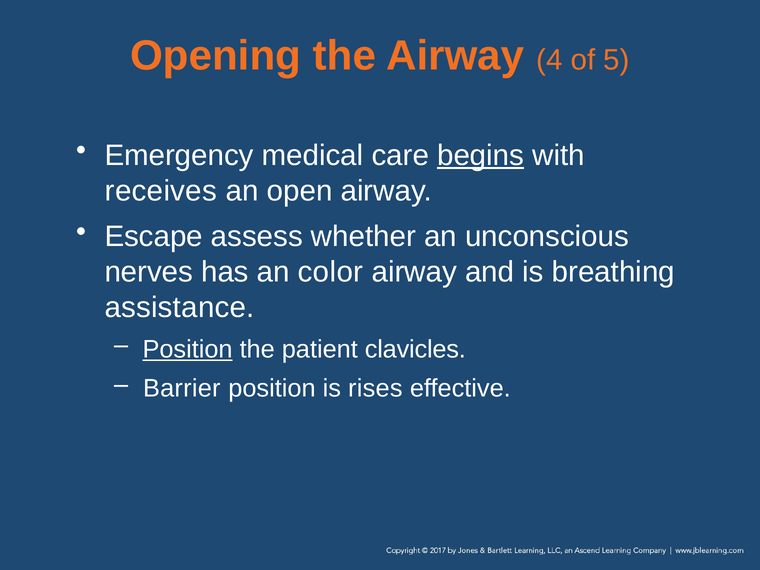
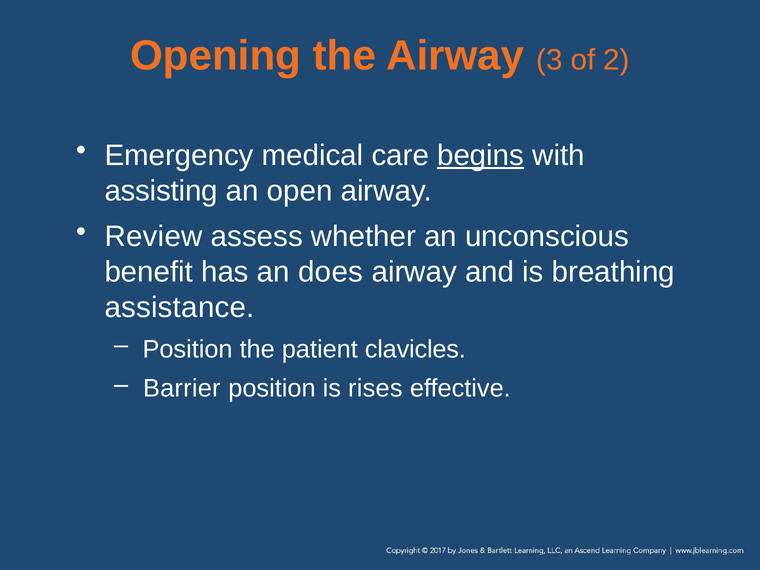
4: 4 -> 3 (549, 60)
5: 5 -> 2 (617, 60)
receives: receives -> assisting (161, 191)
Escape: Escape -> Review (154, 237)
nerves: nerves -> benefit (149, 272)
color: color -> does (331, 272)
Position underline: present -> none (188, 349)
